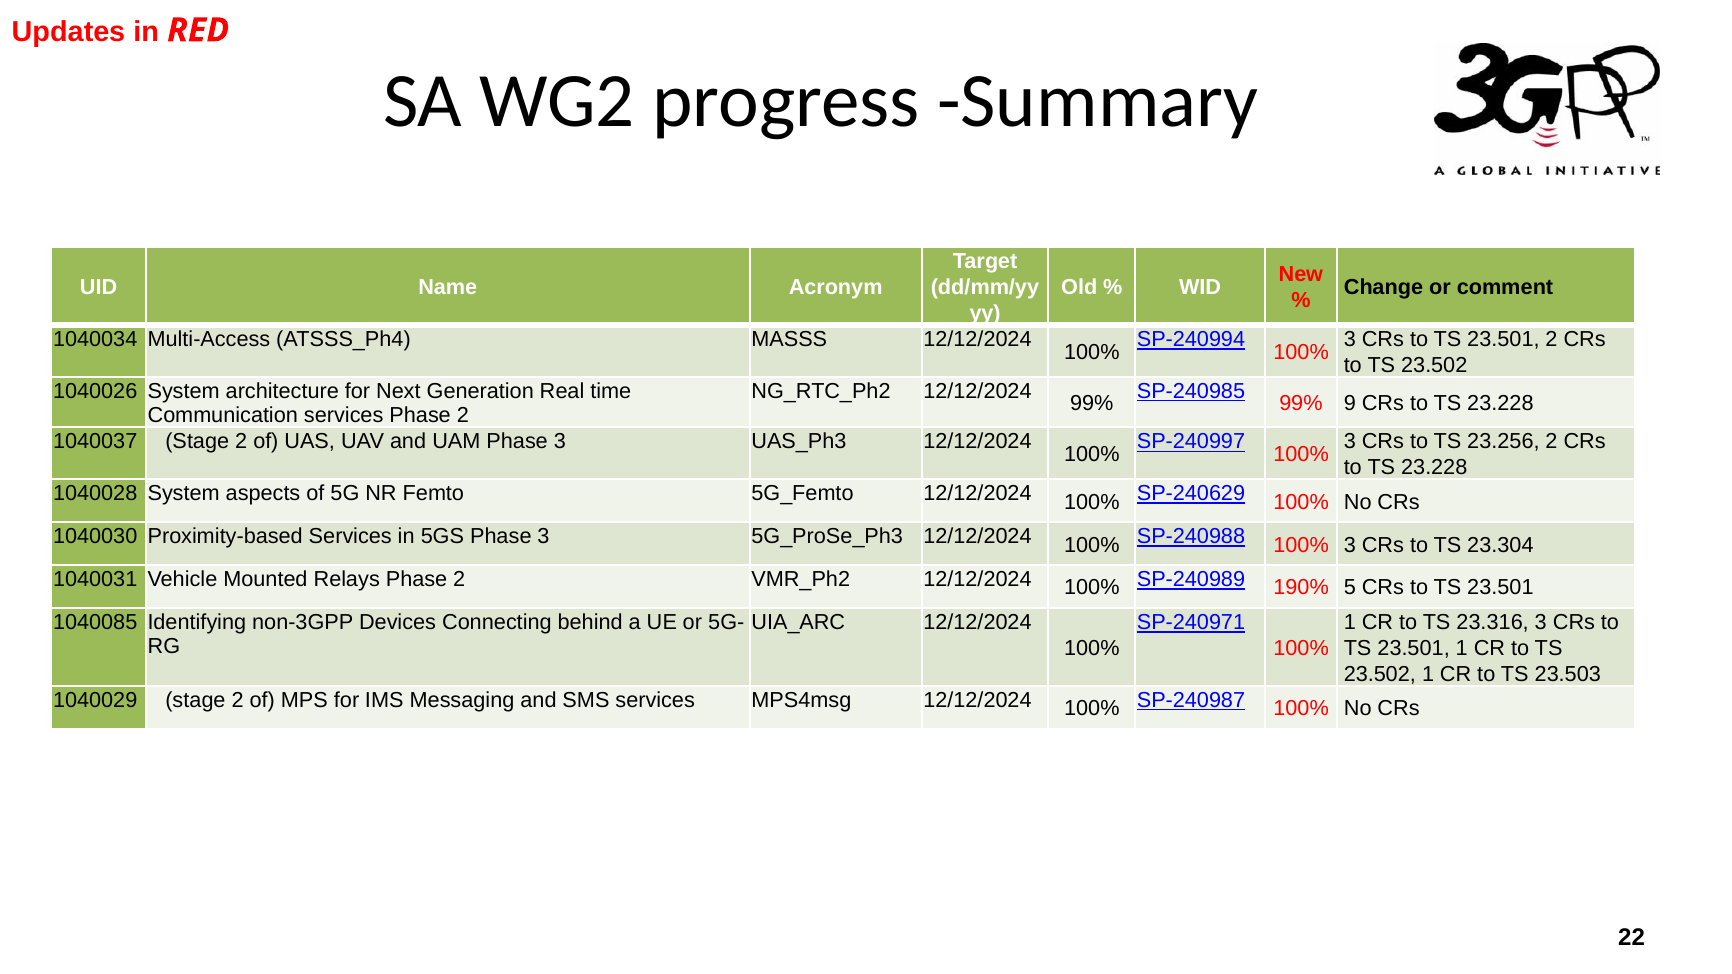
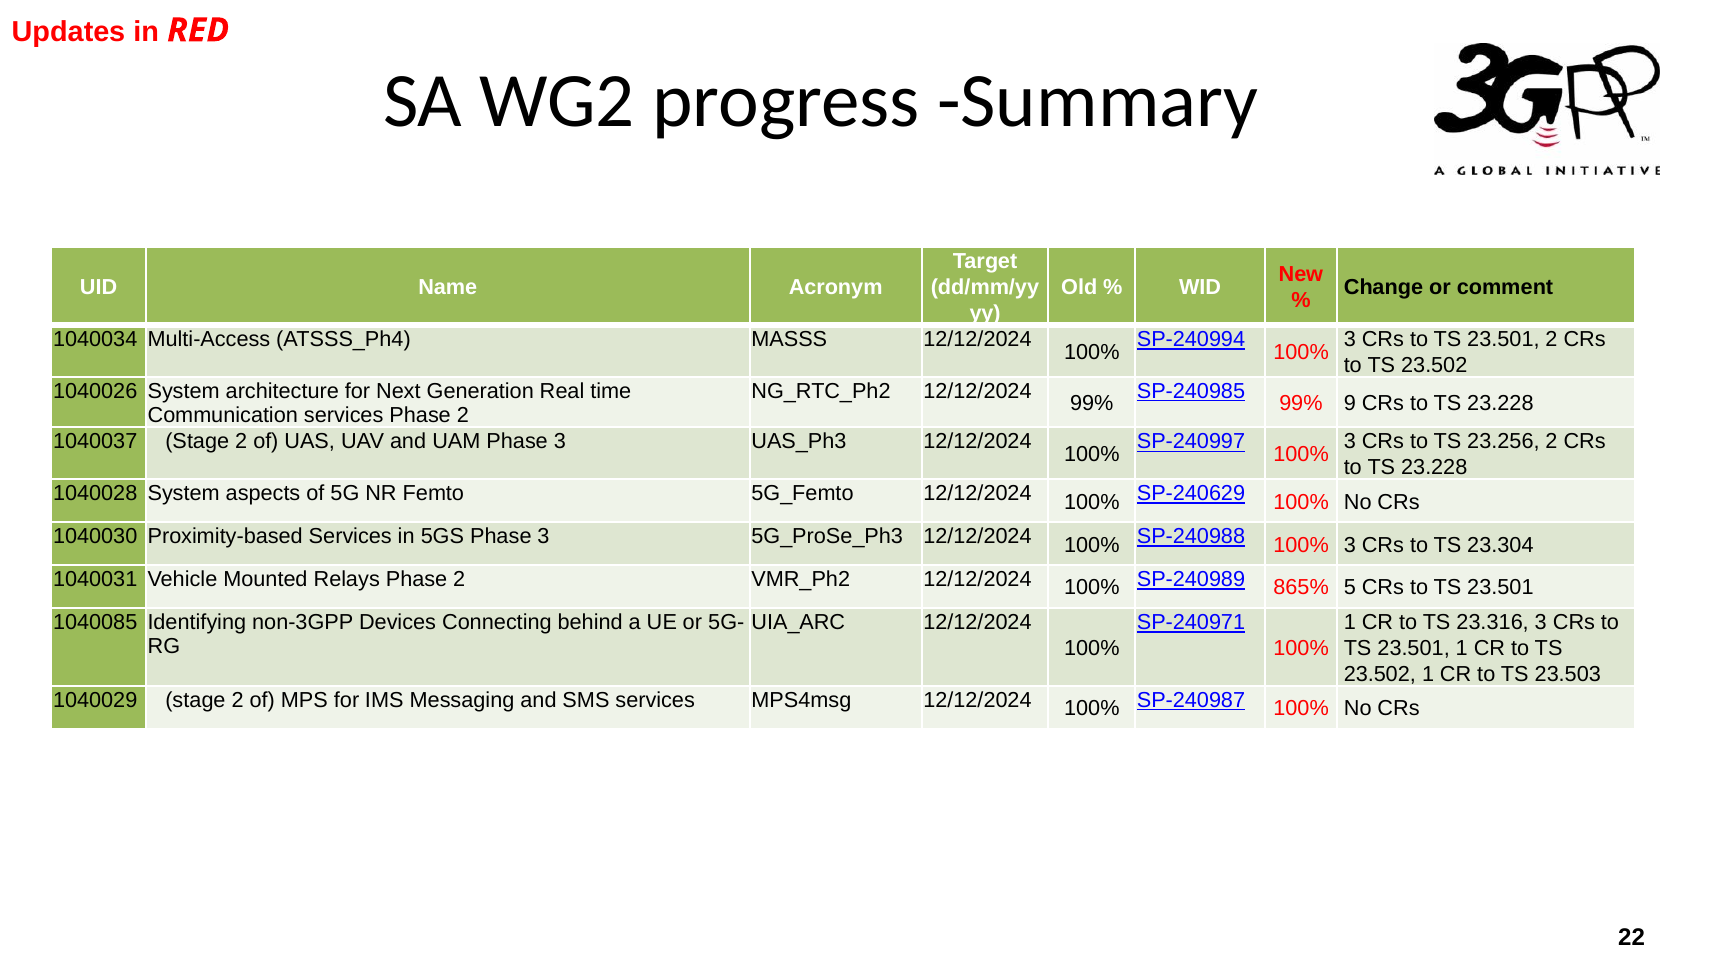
190%: 190% -> 865% (1301, 588)
